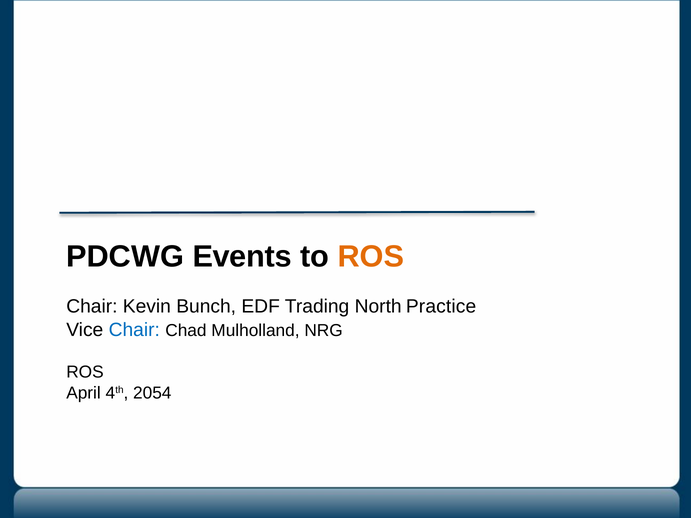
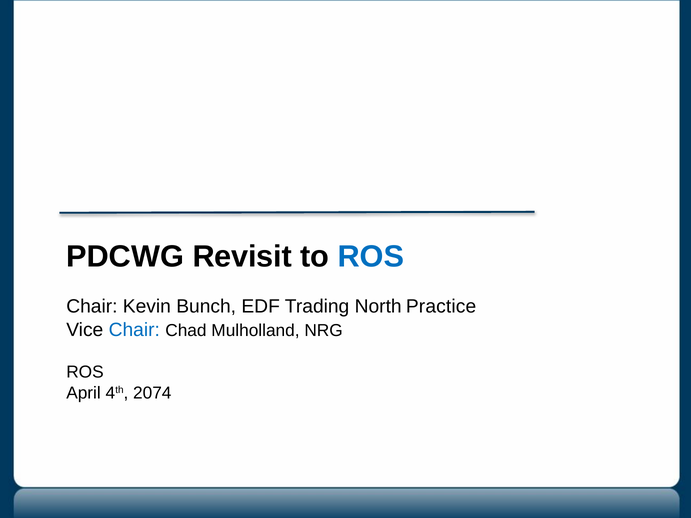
Events: Events -> Revisit (242, 257)
ROS colour: orange -> blue (371, 257)
2054: 2054 -> 2074 (152, 393)
